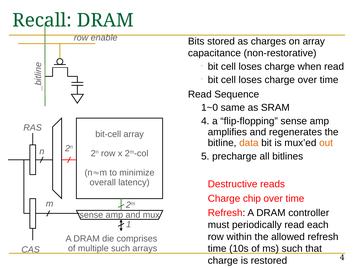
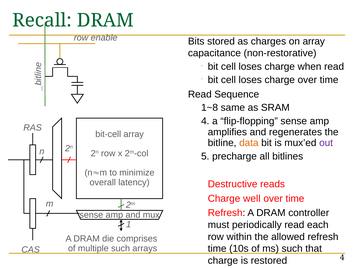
1~0: 1~0 -> 1~8 (210, 108)
out colour: orange -> purple (326, 143)
chip: chip -> well (252, 198)
